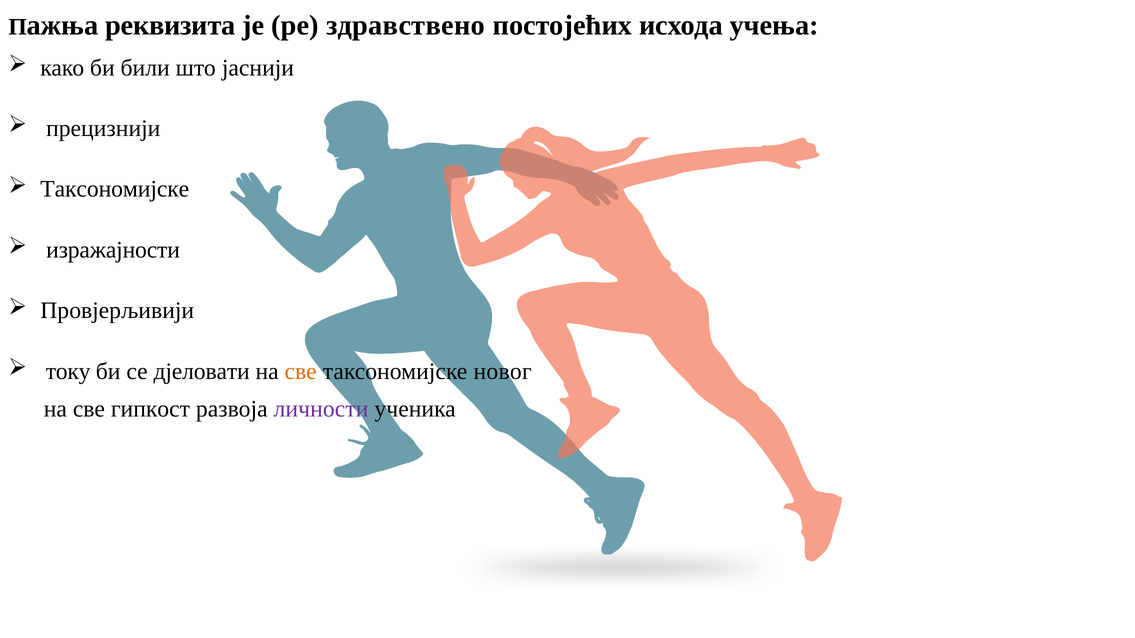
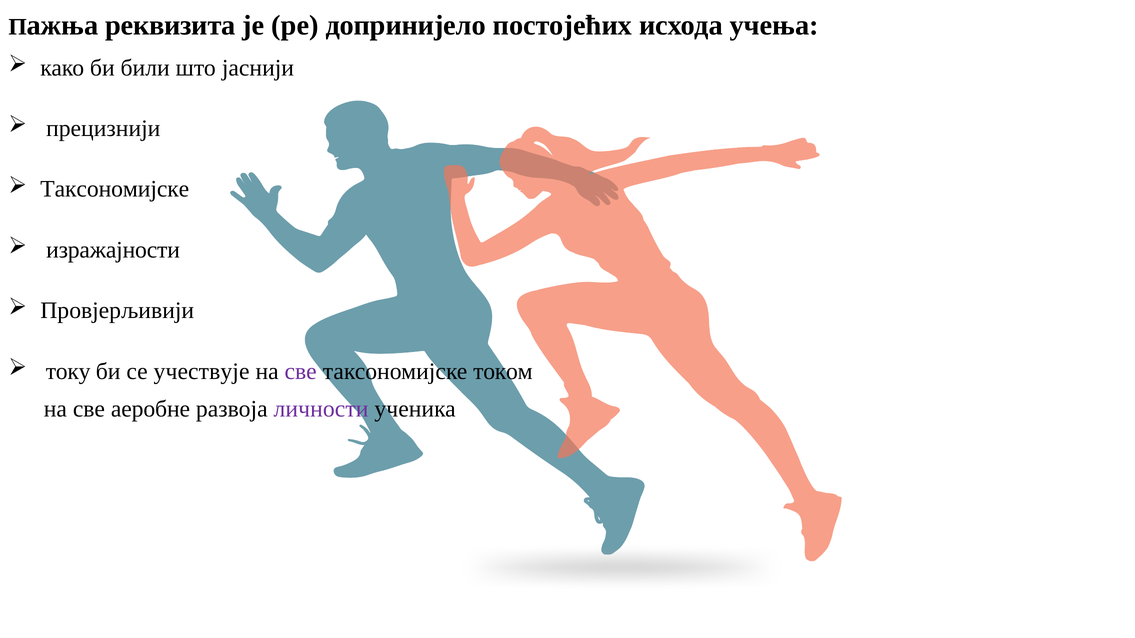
здравствено: здравствено -> допринијело (406, 26)
дјеловати: дјеловати -> учествује (202, 371)
све colour: orange -> purple (301, 371)
новог: новог -> током (503, 371)
гипкост: гипкост -> аеробне (150, 409)
